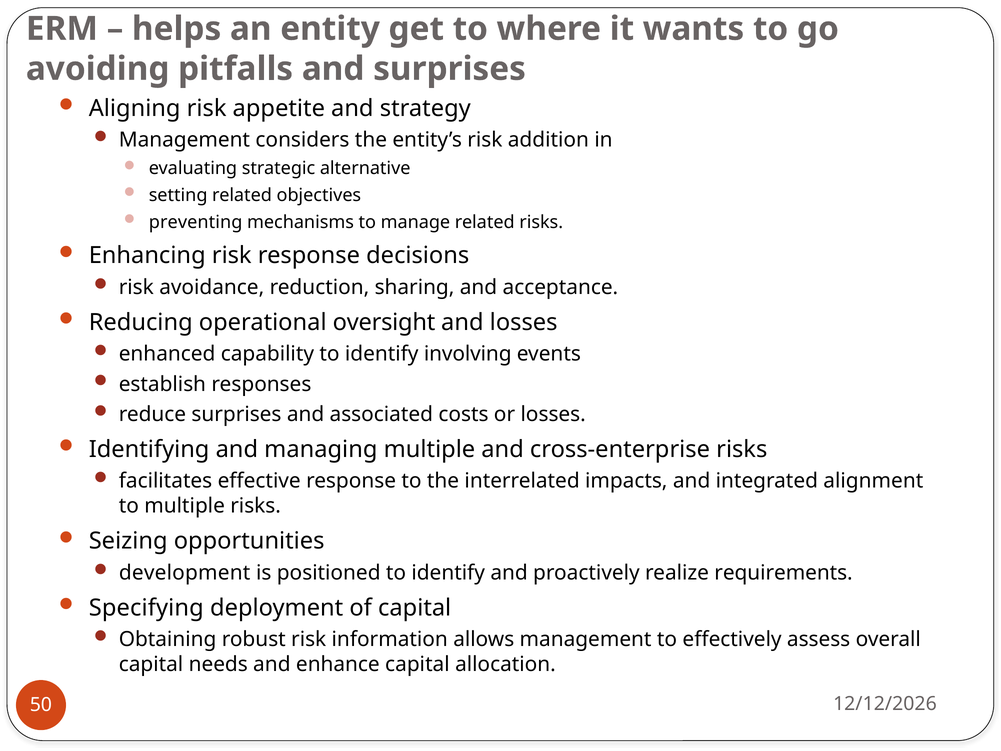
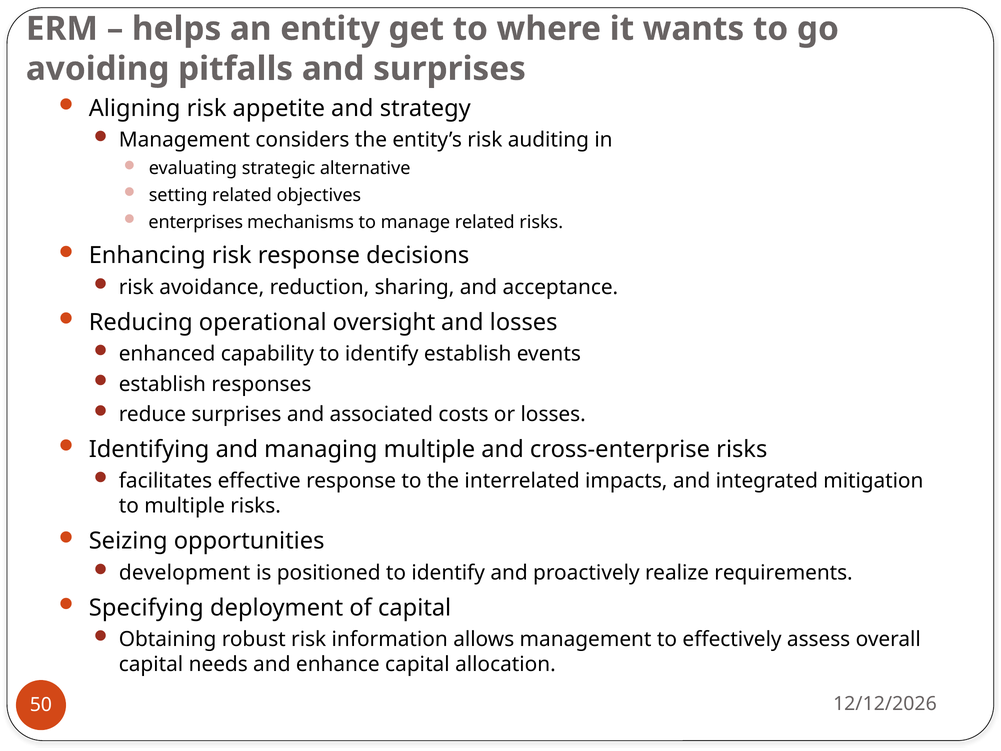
addition: addition -> auditing (548, 140)
preventing: preventing -> enterprises (196, 222)
identify involving: involving -> establish (468, 354)
alignment: alignment -> mitigation (873, 481)
